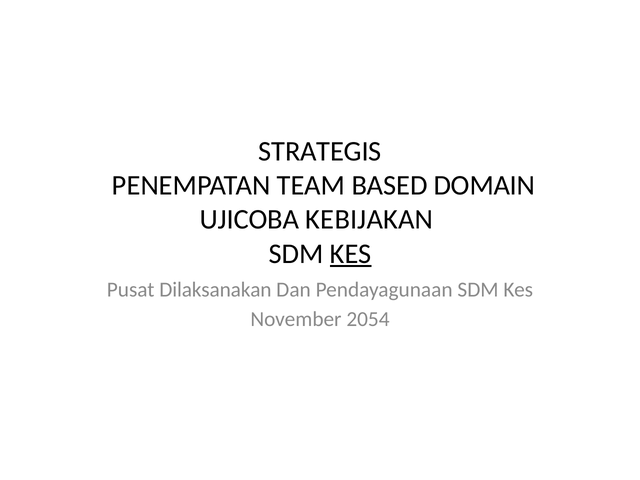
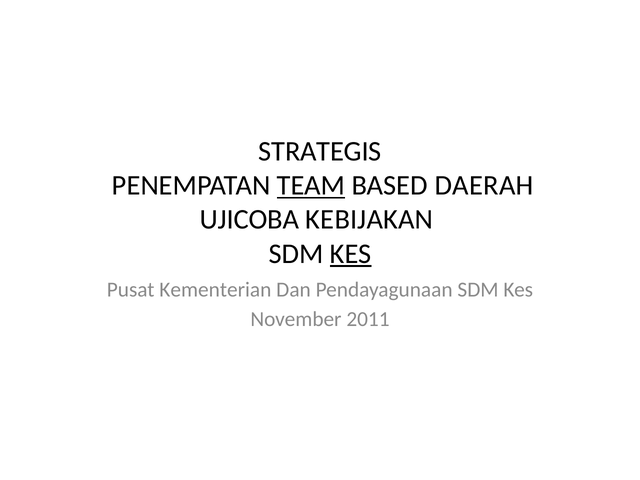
TEAM underline: none -> present (311, 185)
DOMAIN: DOMAIN -> DAERAH (484, 185)
Dilaksanakan: Dilaksanakan -> Kementerian (215, 289)
2054: 2054 -> 2011 (368, 319)
